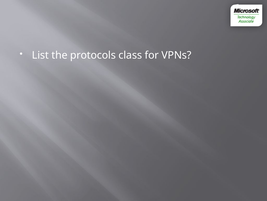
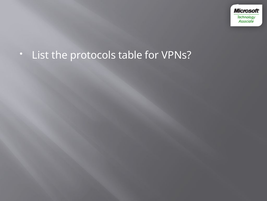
class: class -> table (130, 55)
